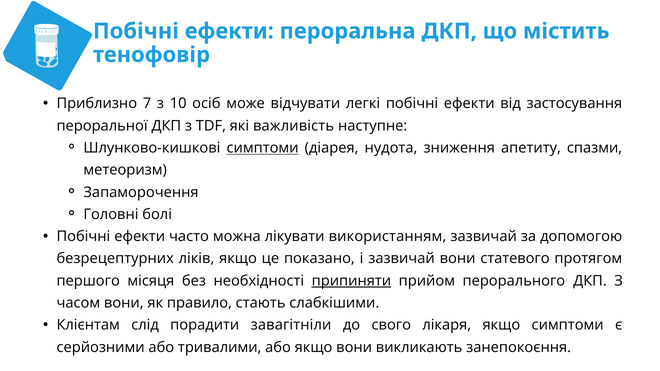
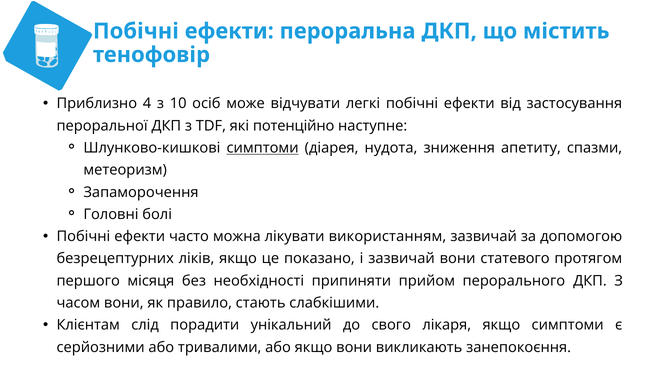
7: 7 -> 4 (147, 104)
важливість: важливість -> потенційно (294, 126)
припиняти underline: present -> none (351, 281)
завагітніли: завагітніли -> унікальний (291, 325)
